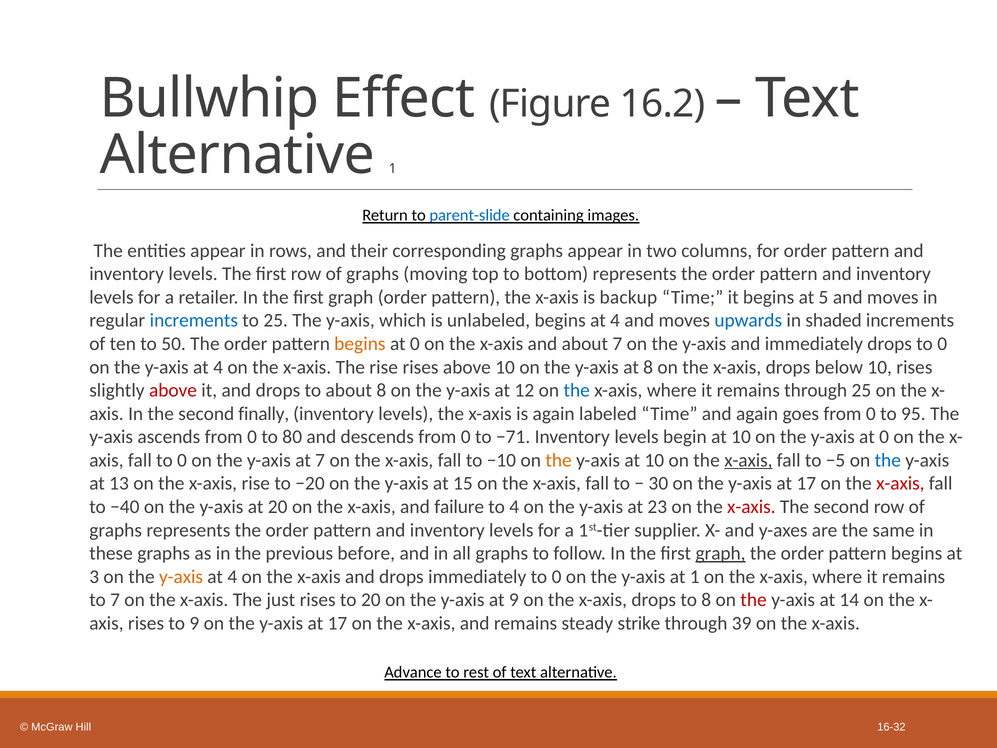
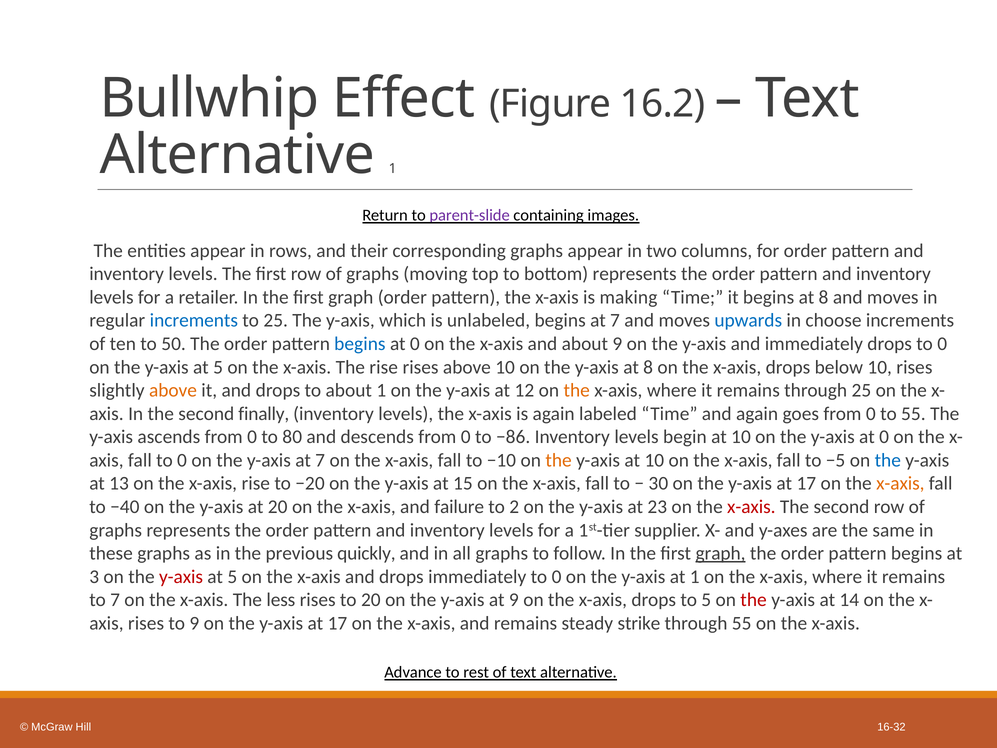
parent-slide colour: blue -> purple (470, 215)
backup: backup -> making (628, 297)
begins at 5: 5 -> 8 (824, 297)
begins at 4: 4 -> 7 (615, 320)
shaded: shaded -> choose (834, 320)
begins colour: orange -> blue (360, 344)
about 7: 7 -> 9 (617, 344)
4: 4 -> 5 (218, 367)
above colour: red -> orange (173, 390)
about 8: 8 -> 1 (381, 390)
the colour: blue -> orange (577, 390)
to 95: 95 -> 55 (913, 414)
−71: −71 -> −86 (513, 437)
x-axis underline: present -> none (748, 460)
x-axis colour: red -> orange (900, 483)
to 4: 4 -> 2 (514, 507)
before: before -> quickly (366, 553)
y-axis colour: orange -> red (181, 576)
4: 4 -> 5 (232, 576)
just: just -> less (281, 600)
to 8: 8 -> 5 (706, 600)
through 39: 39 -> 55 (742, 623)
